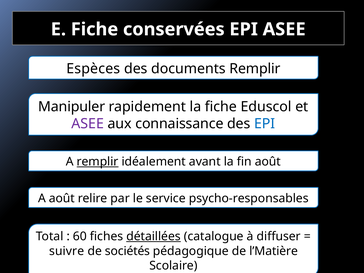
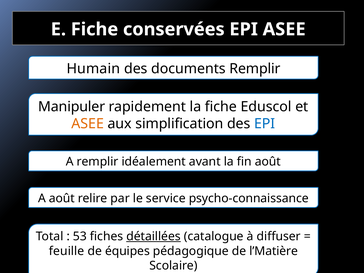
Espèces: Espèces -> Humain (93, 69)
ASEE colour: purple -> orange (88, 124)
connaissance: connaissance -> simplification (179, 124)
remplir underline: present -> none (98, 162)
psycho-responsables: psycho-responsables -> psycho-connaissance (249, 198)
60: 60 -> 53 (80, 236)
suivre: suivre -> feuille (67, 251)
sociétés: sociétés -> équipes (127, 251)
